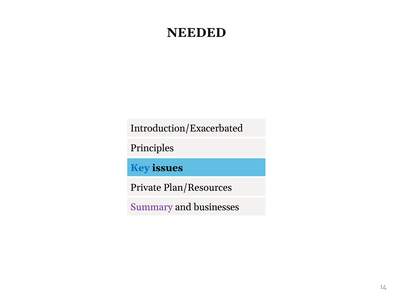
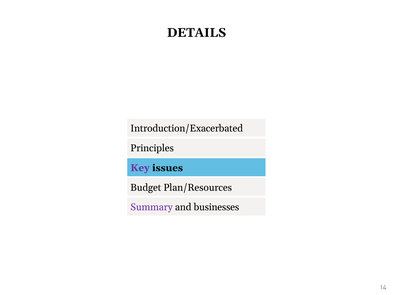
NEEDED: NEEDED -> DETAILS (197, 33)
Key colour: blue -> purple (140, 168)
Private: Private -> Budget (146, 187)
